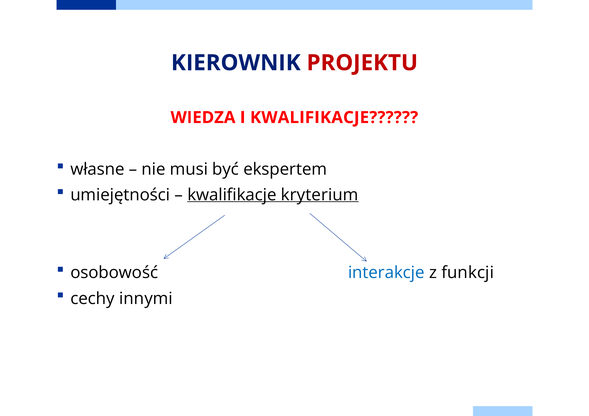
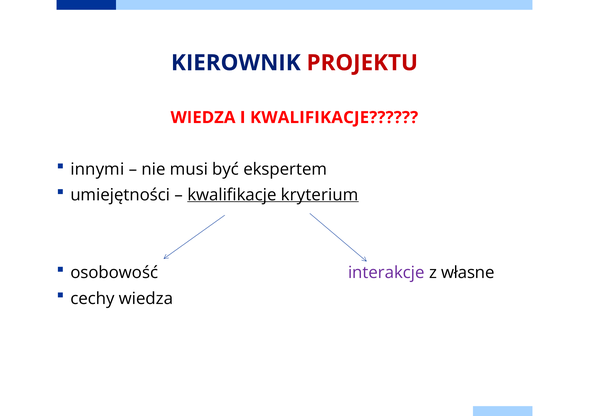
własne: własne -> innymi (97, 169)
interakcje colour: blue -> purple (386, 273)
funkcji: funkcji -> własne (468, 273)
cechy innymi: innymi -> wiedza (146, 299)
